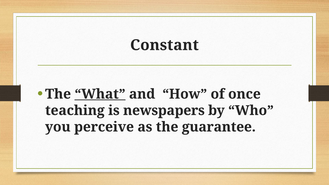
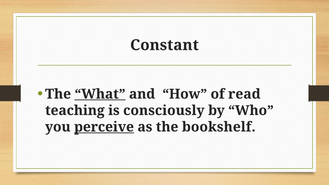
once: once -> read (244, 94)
newspapers: newspapers -> consciously (164, 111)
perceive underline: none -> present (104, 127)
guarantee: guarantee -> bookshelf (219, 127)
